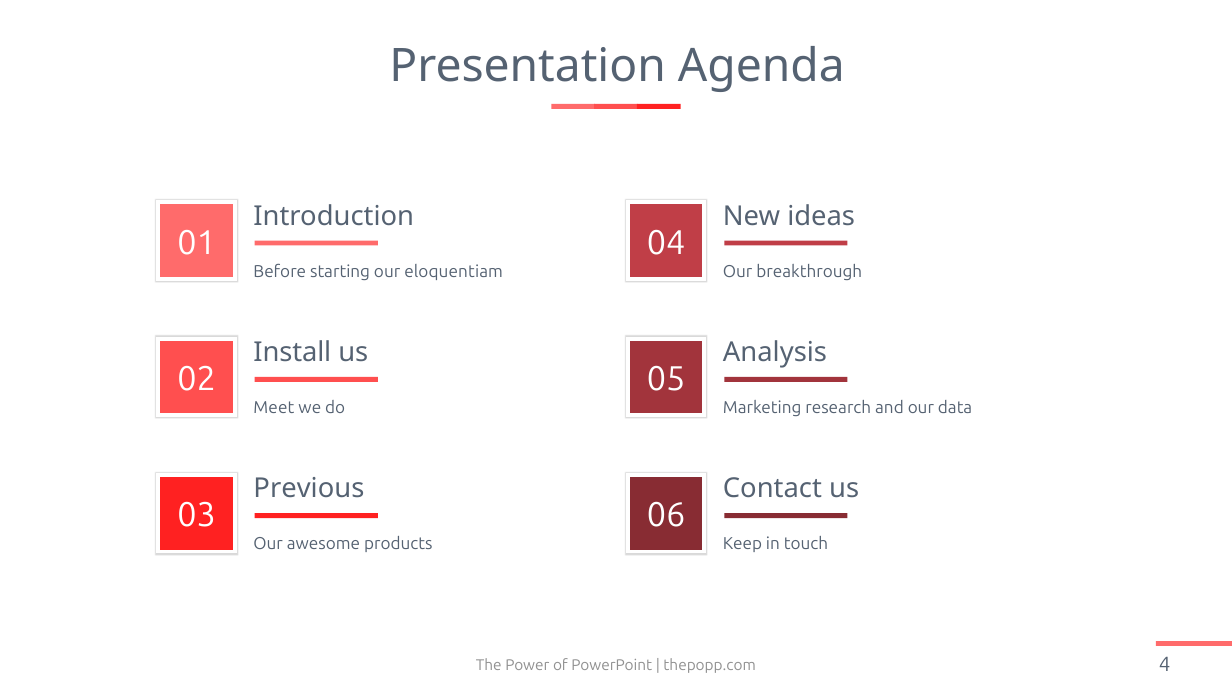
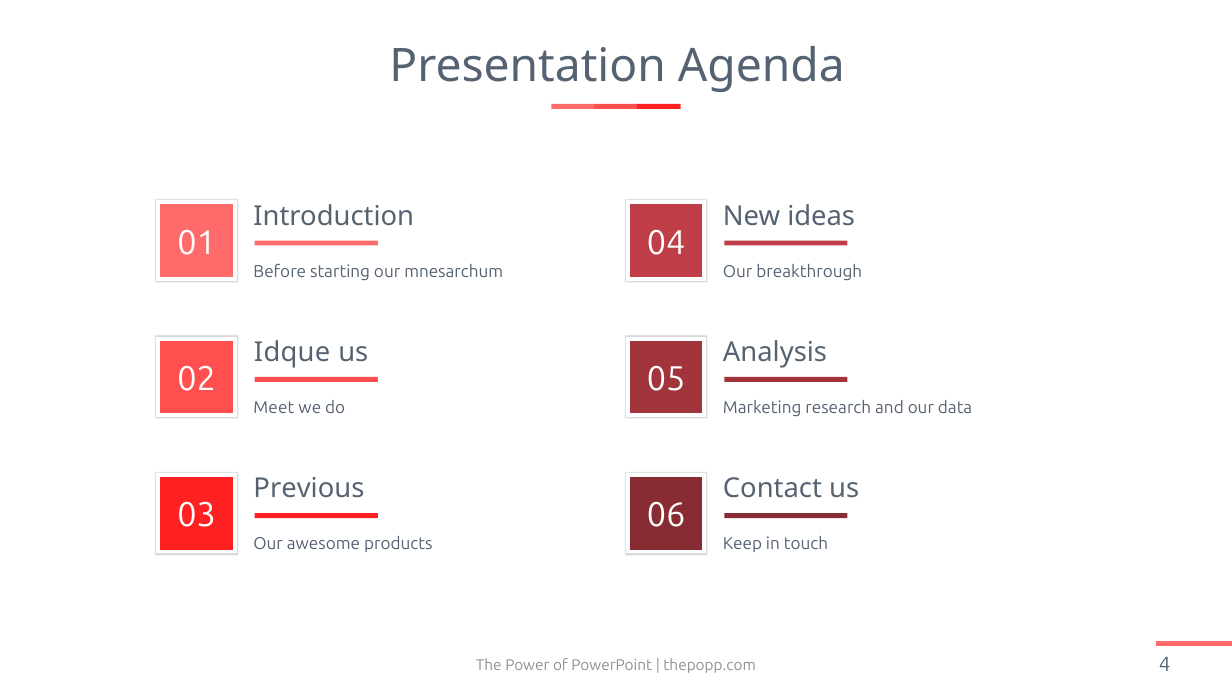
eloquentiam: eloquentiam -> mnesarchum (454, 272)
Install: Install -> Idque (292, 352)
